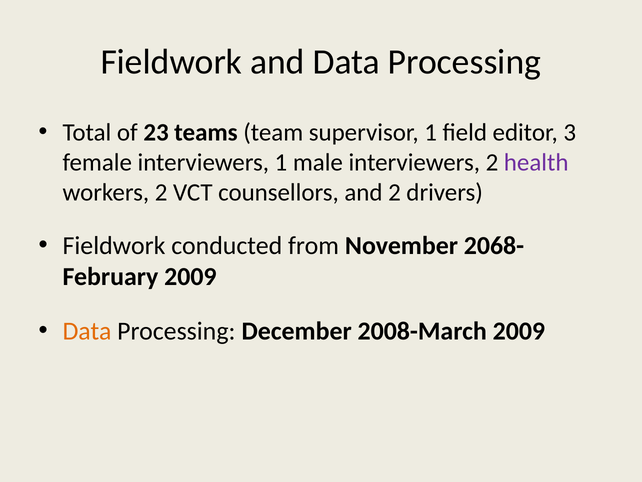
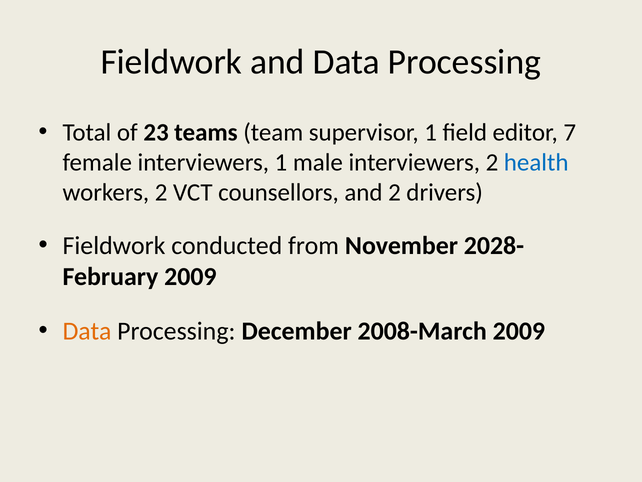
3: 3 -> 7 (570, 132)
health colour: purple -> blue (536, 162)
2068-: 2068- -> 2028- (494, 245)
